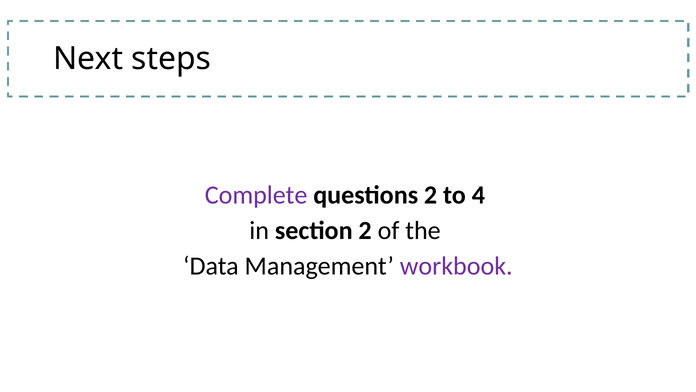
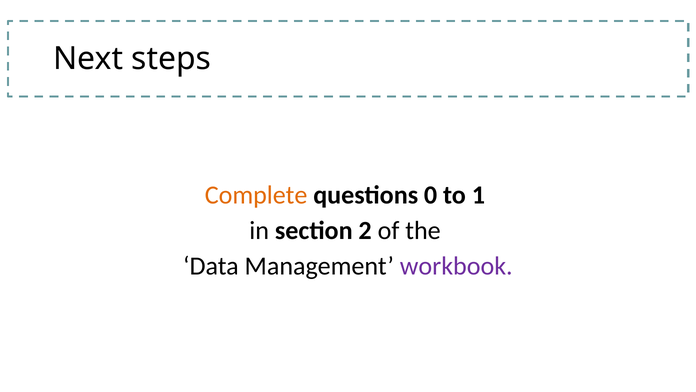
Complete colour: purple -> orange (256, 195)
questions 2: 2 -> 0 (431, 195)
4: 4 -> 1 (478, 195)
